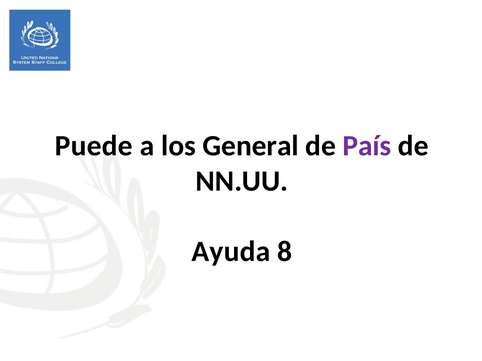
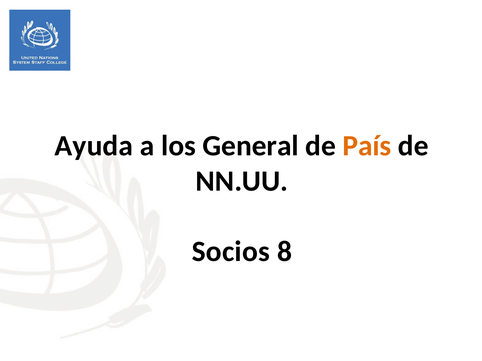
Puede: Puede -> Ayuda (94, 146)
País colour: purple -> orange (367, 146)
Ayuda: Ayuda -> Socios (231, 252)
